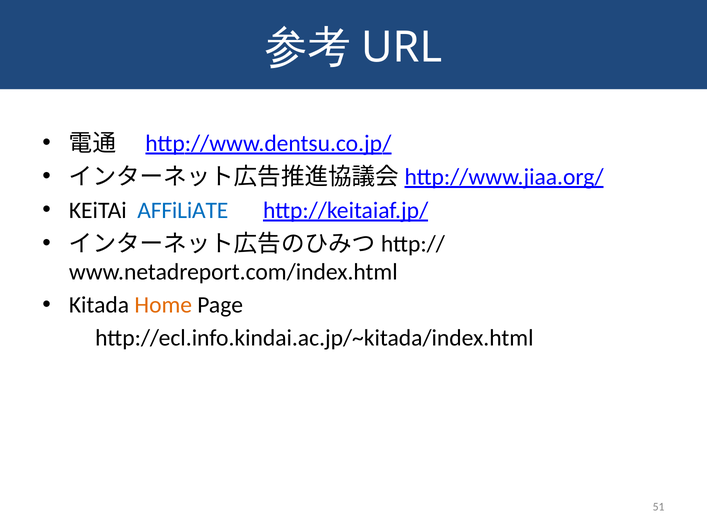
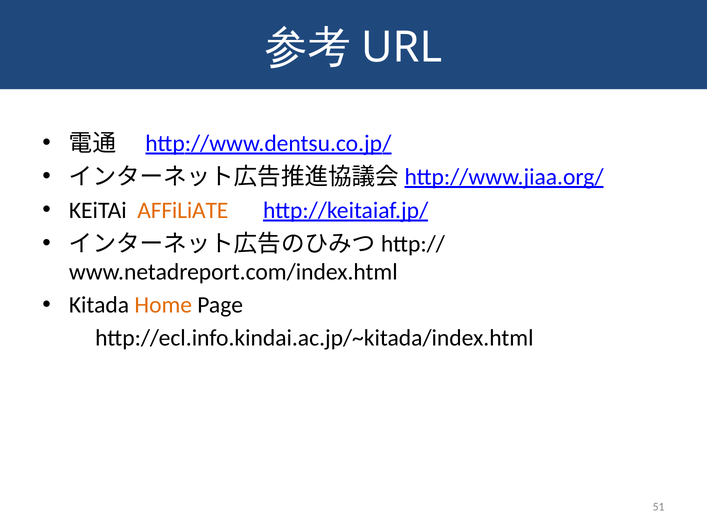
AFFiLiATE colour: blue -> orange (183, 210)
